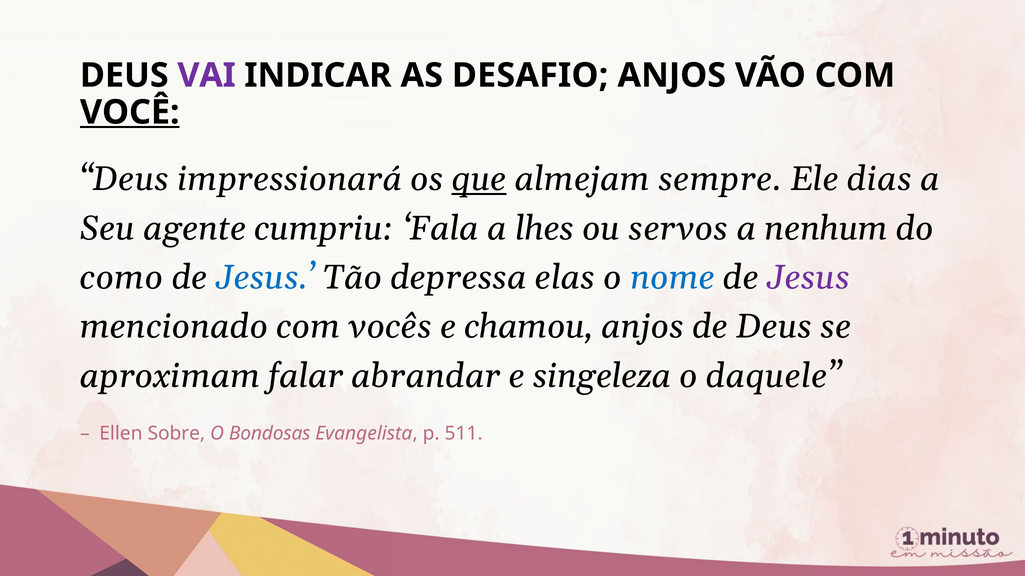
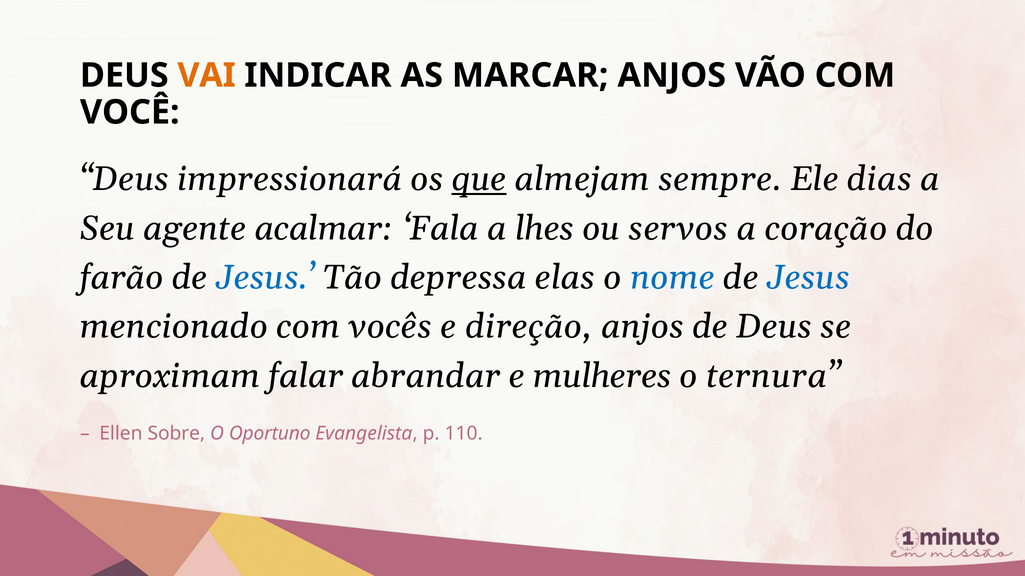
VAI colour: purple -> orange (207, 75)
DESAFIO: DESAFIO -> MARCAR (530, 75)
VOCÊ underline: present -> none (130, 112)
cumpriu: cumpriu -> acalmar (325, 229)
nenhum: nenhum -> coração (826, 229)
como: como -> farão (122, 278)
Jesus colour: purple -> blue (808, 278)
chamou: chamou -> direção (529, 327)
singeleza: singeleza -> mulheres (602, 376)
daquele: daquele -> ternura (773, 376)
Bondosas: Bondosas -> Oportuno (270, 434)
511: 511 -> 110 (464, 434)
